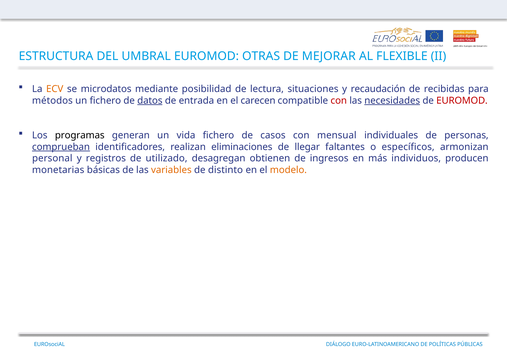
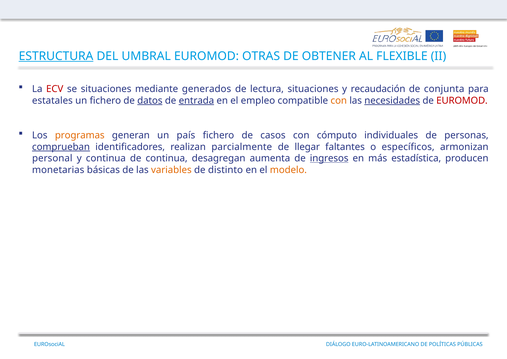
ESTRUCTURA underline: none -> present (56, 56)
MEJORAR: MEJORAR -> OBTENER (329, 56)
ECV colour: orange -> red (55, 89)
se microdatos: microdatos -> situaciones (106, 89)
posibilidad: posibilidad -> generados (207, 89)
recibidas: recibidas -> conjunta (444, 89)
métodos: métodos -> estatales (52, 100)
entrada underline: none -> present (196, 100)
carecen: carecen -> empleo (258, 100)
con colour: red -> orange (339, 100)
programas colour: black -> orange (80, 135)
vida: vida -> país (186, 135)
mensual: mensual -> cómputo (337, 135)
eliminaciones: eliminaciones -> parcialmente (242, 147)
y registros: registros -> continua (106, 158)
de utilizado: utilizado -> continua (167, 158)
obtienen: obtienen -> aumenta (270, 158)
ingresos underline: none -> present (329, 158)
individuos: individuos -> estadística (416, 158)
